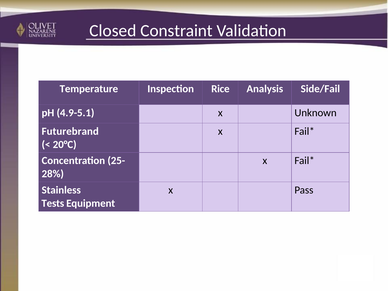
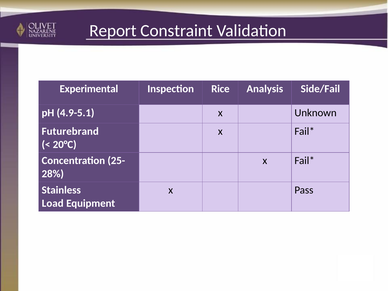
Closed: Closed -> Report (113, 31)
Temperature​: Temperature​ -> Experimental​ (90, 89)
Tests: Tests -> Load (53, 203)
